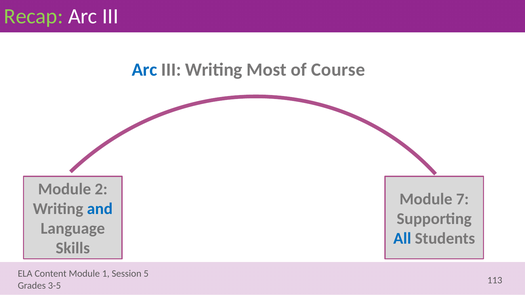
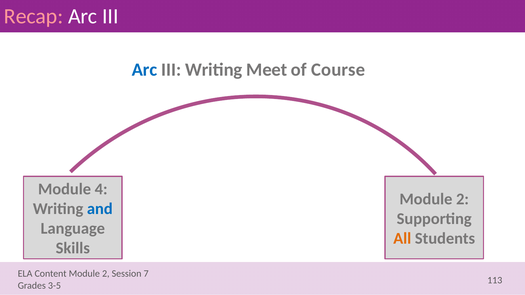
Recap colour: light green -> pink (34, 16)
Most: Most -> Meet (267, 70)
2: 2 -> 4 (101, 189)
7: 7 -> 2 (463, 199)
All colour: blue -> orange (402, 239)
1: 1 -> 2 (106, 274)
5: 5 -> 7 (146, 274)
